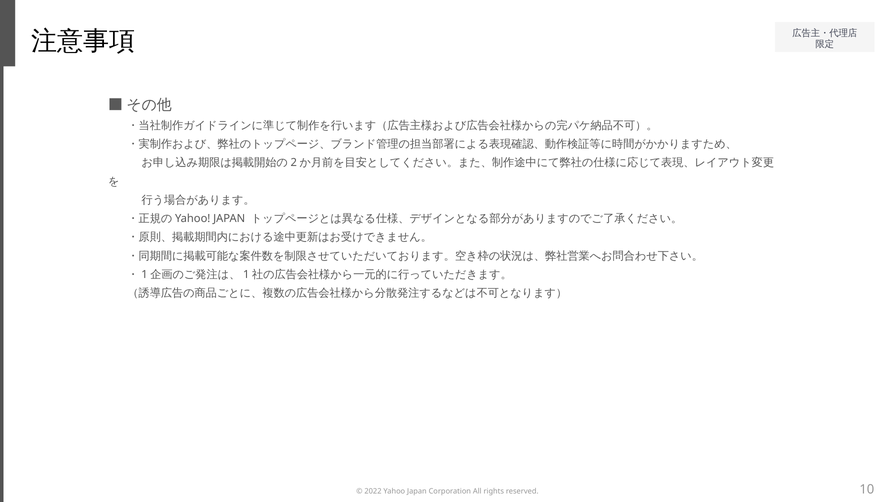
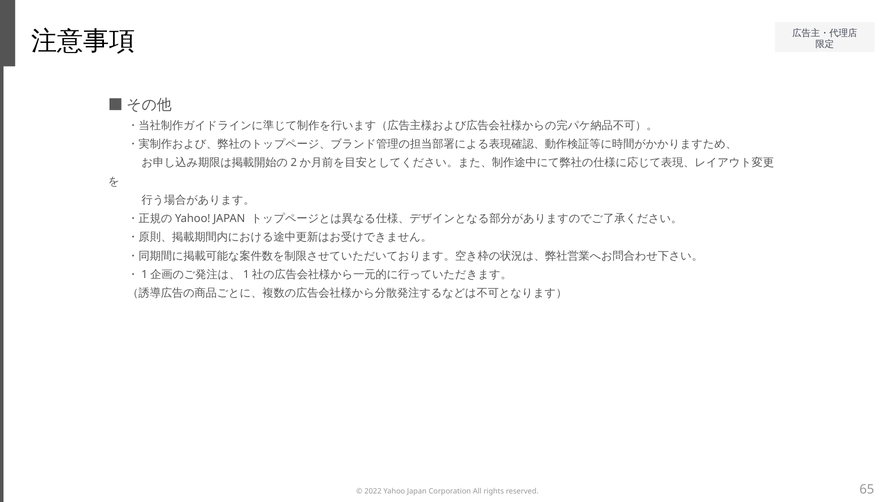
10: 10 -> 65 (867, 490)
